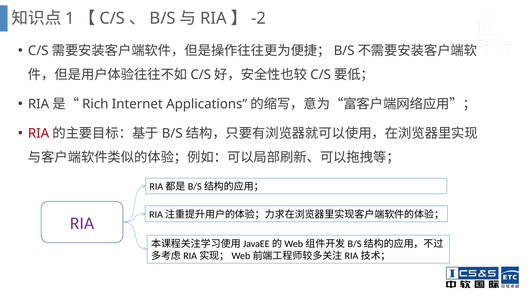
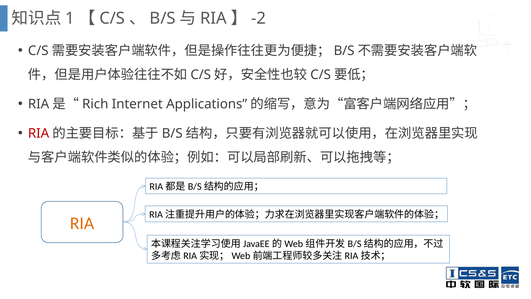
RIA colour: purple -> orange (82, 223)
